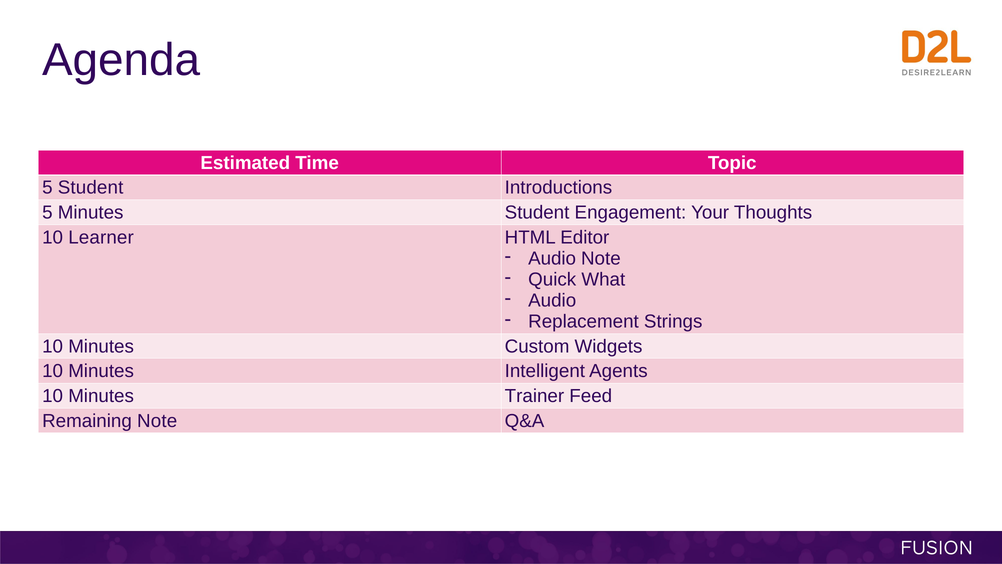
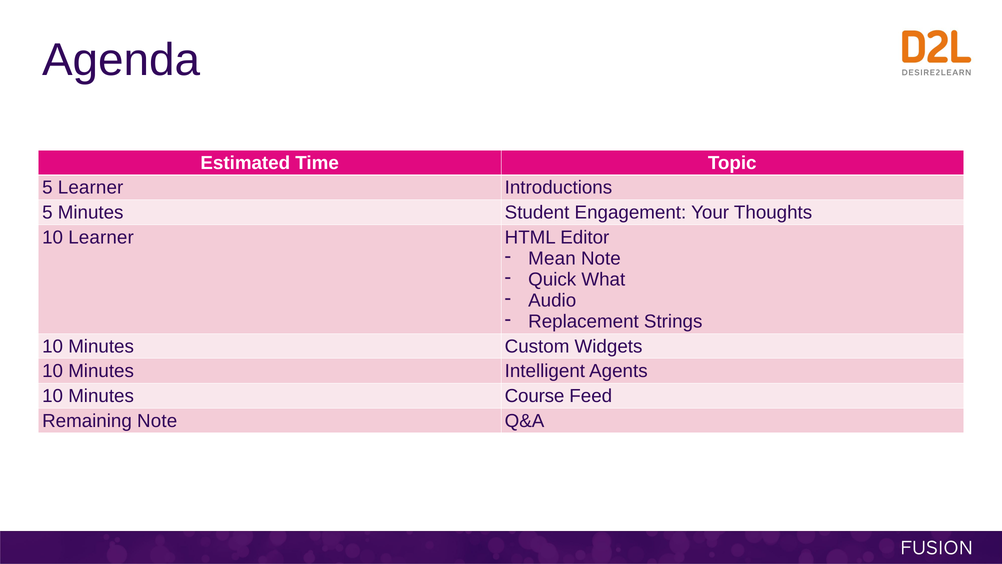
5 Student: Student -> Learner (91, 188)
Audio: Audio -> Mean (552, 258)
Trainer: Trainer -> Course (535, 396)
